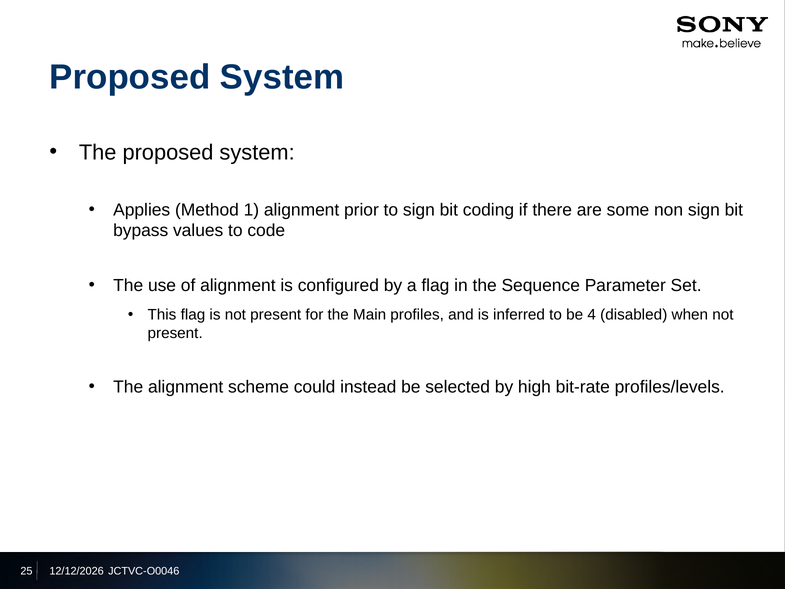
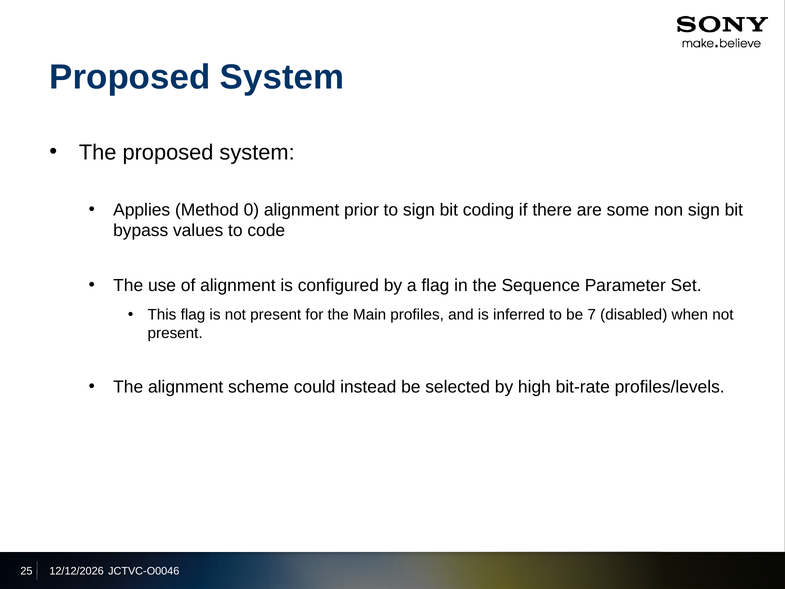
1: 1 -> 0 (251, 210)
4: 4 -> 7 (592, 315)
